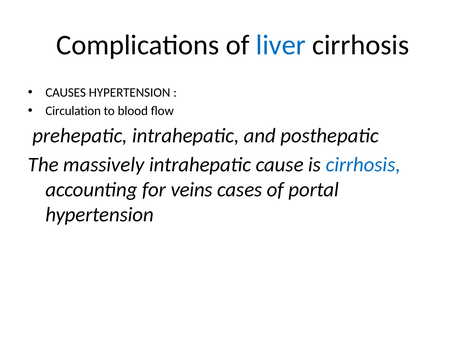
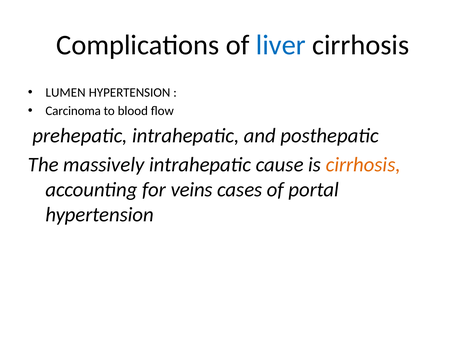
CAUSES: CAUSES -> LUMEN (66, 93)
Circulation: Circulation -> Carcinoma (73, 111)
cirrhosis colour: blue -> orange (363, 165)
